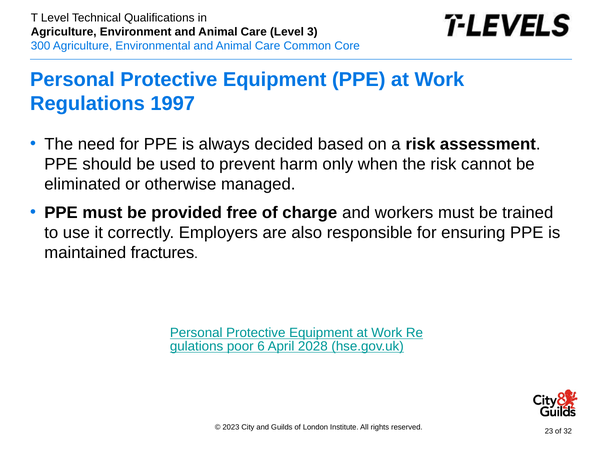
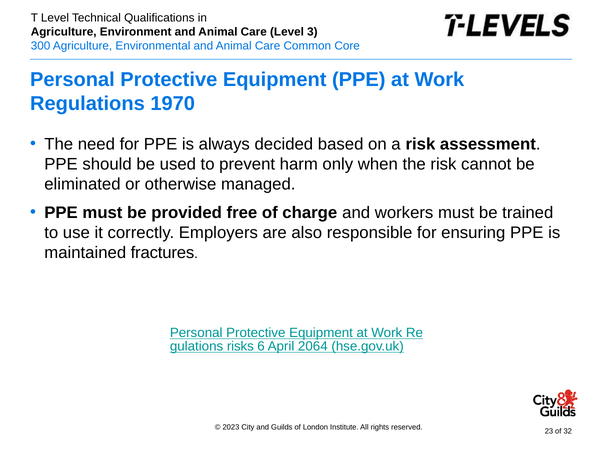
1997: 1997 -> 1970 (173, 104)
poor: poor -> risks (240, 347)
2028: 2028 -> 2064 (313, 347)
